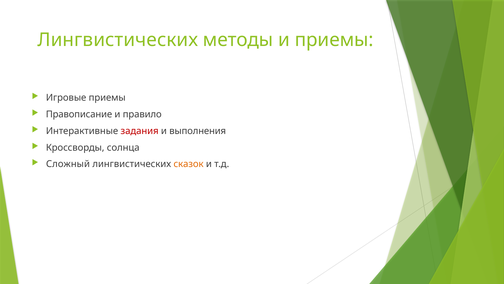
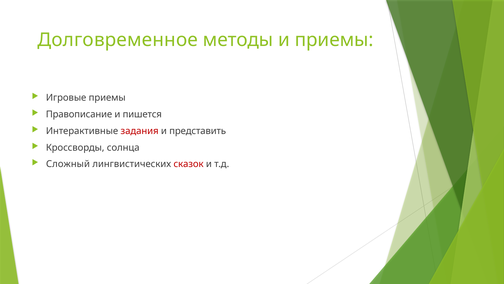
Лингвистических: Лингвистических -> Долговременное (118, 40)
правило: правило -> пишется (142, 114)
выполнения: выполнения -> представить (198, 131)
сказок colour: orange -> red (189, 164)
